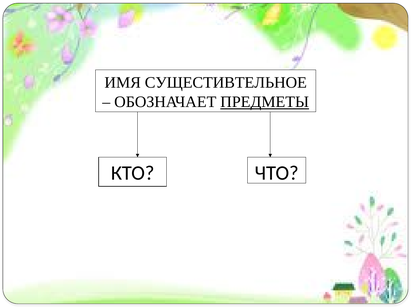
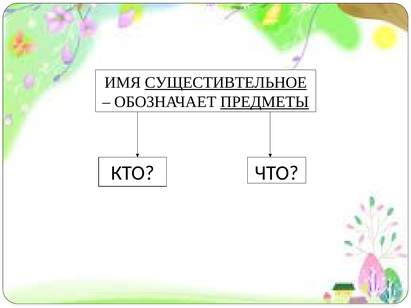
СУЩЕСТИВТЕЛЬНОЕ underline: none -> present (226, 83)
